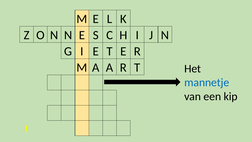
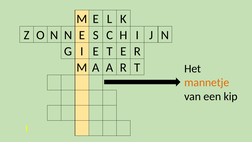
mannetje colour: blue -> orange (207, 82)
